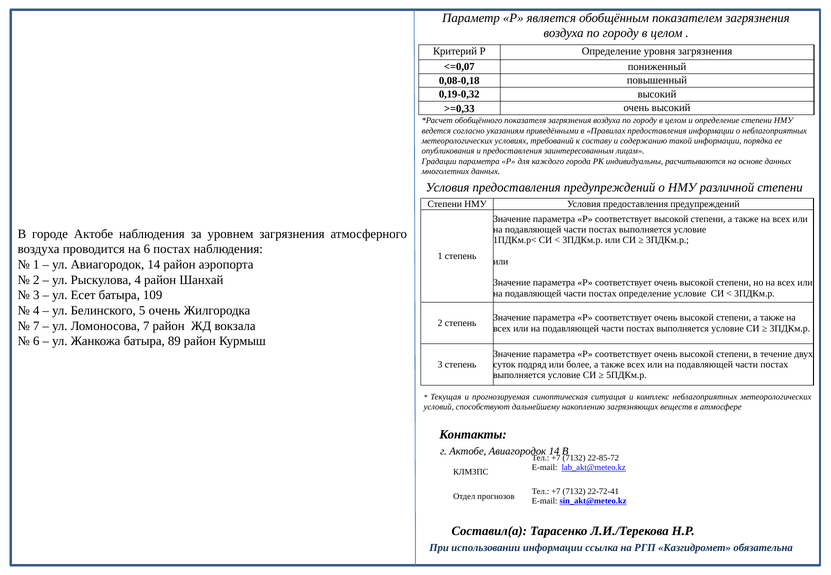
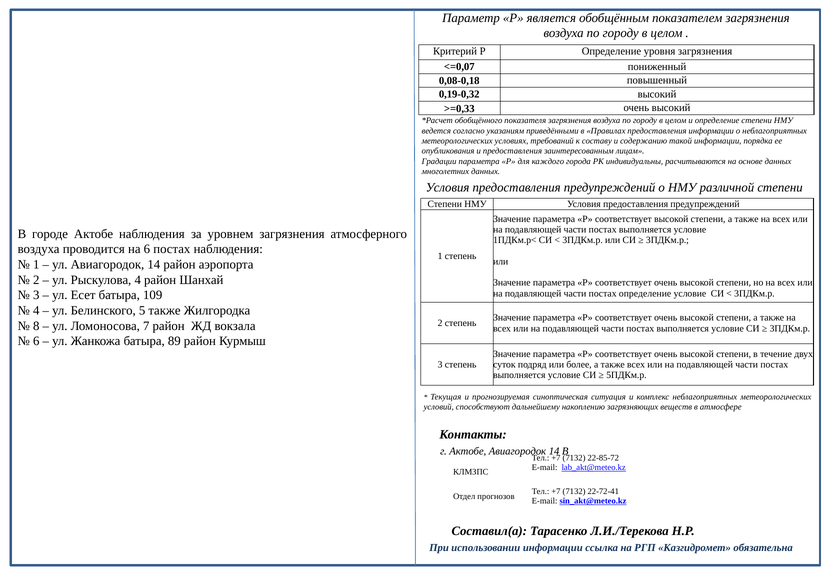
5 очень: очень -> также (165, 311)
7: 7 -> 8 (36, 326)
